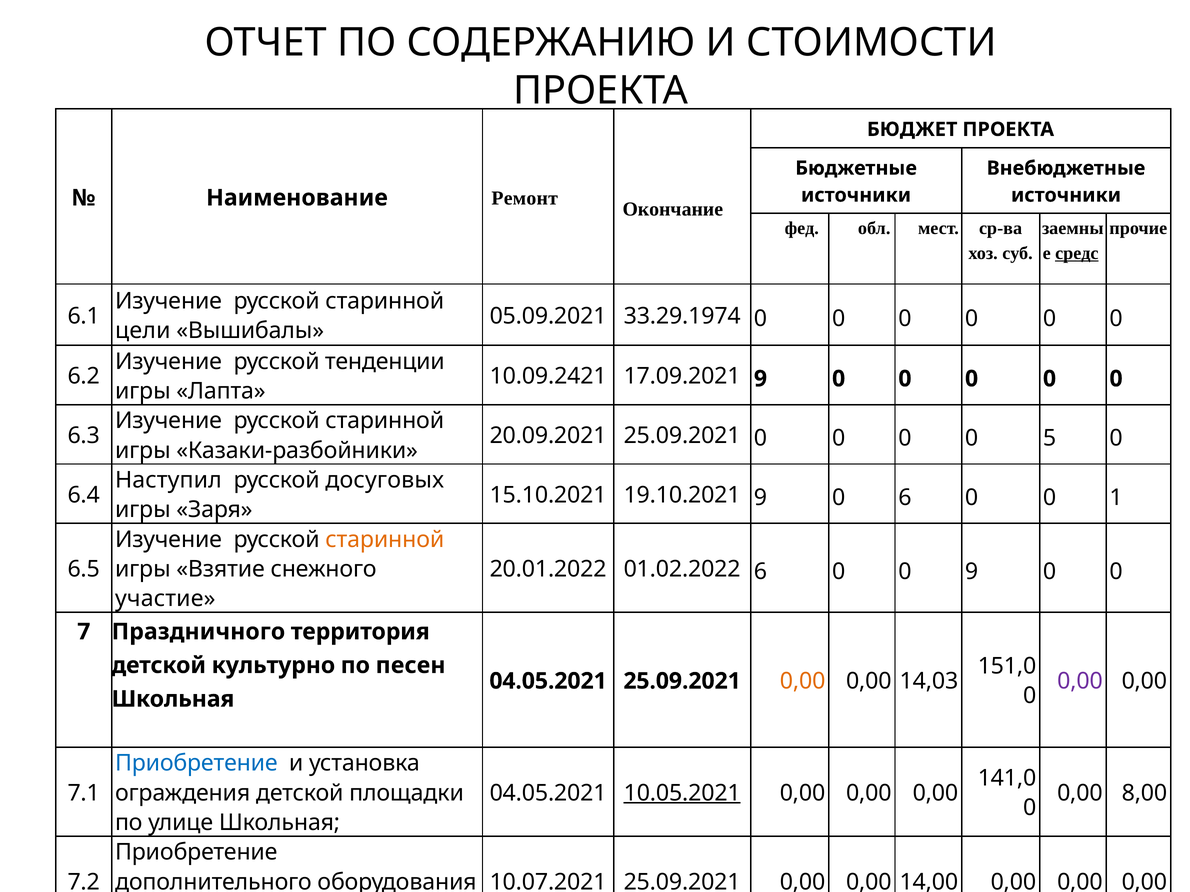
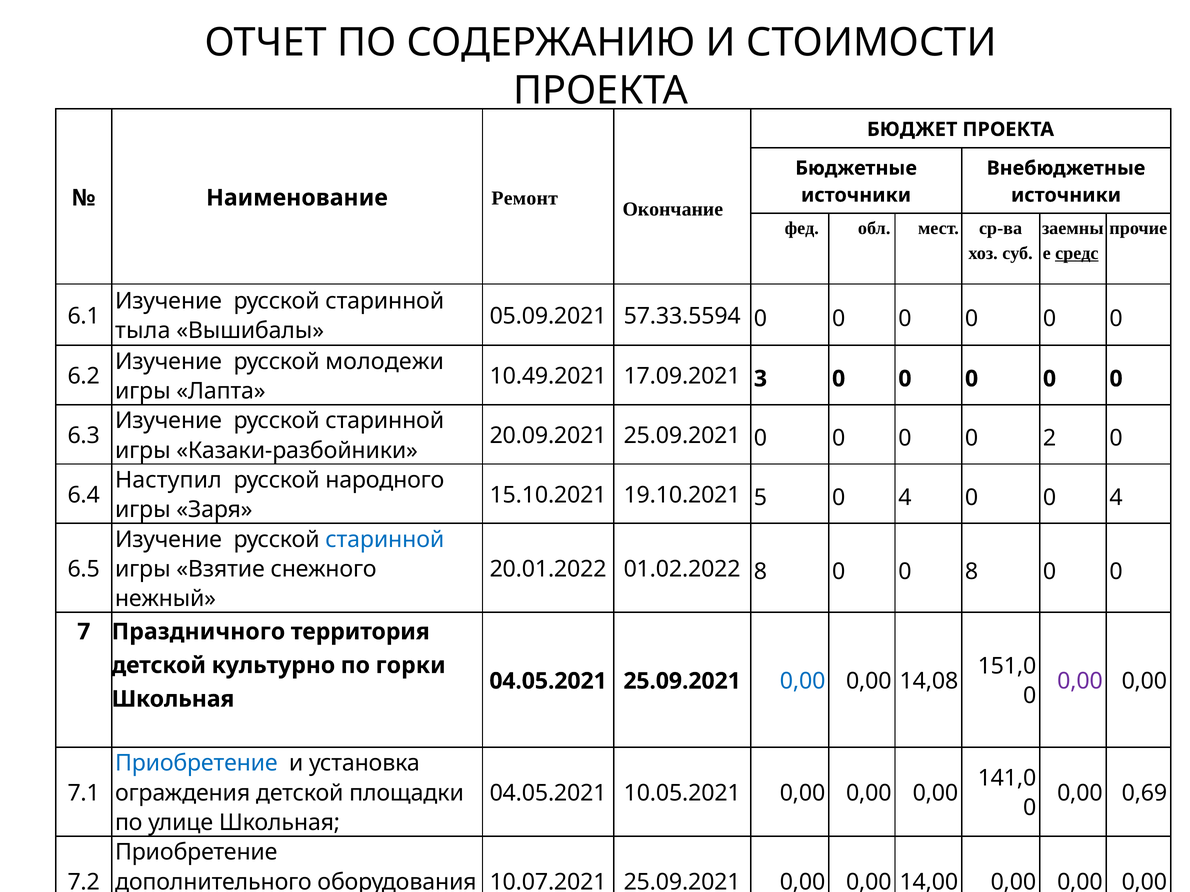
33.29.1974: 33.29.1974 -> 57.33.5594 (682, 316)
цели: цели -> тыла (143, 331)
тенденции: тенденции -> молодежи (385, 362)
10.09.2421: 10.09.2421 -> 10.49.2021 (548, 376)
17.09.2021 9: 9 -> 3 (760, 379)
5: 5 -> 2 (1050, 438)
досуговых: досуговых -> народного (385, 480)
19.10.2021 9: 9 -> 5 (760, 498)
6: 6 -> 4 (905, 498)
0 0 1: 1 -> 4 (1116, 498)
старинной colour: orange -> blue (385, 540)
01.02.2022 6: 6 -> 8 (760, 572)
0 9: 9 -> 8 (972, 572)
участие: участие -> нежный (165, 599)
по песен: песен -> горки (411, 666)
0,00 colour: orange -> blue (803, 681)
14,03: 14,03 -> 14,08 (929, 681)
10.05.2021 underline: present -> none (682, 793)
8,00: 8,00 -> 0,69 (1144, 793)
